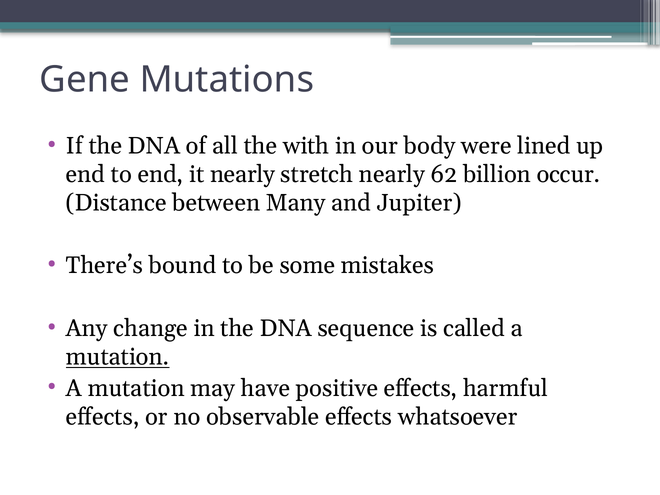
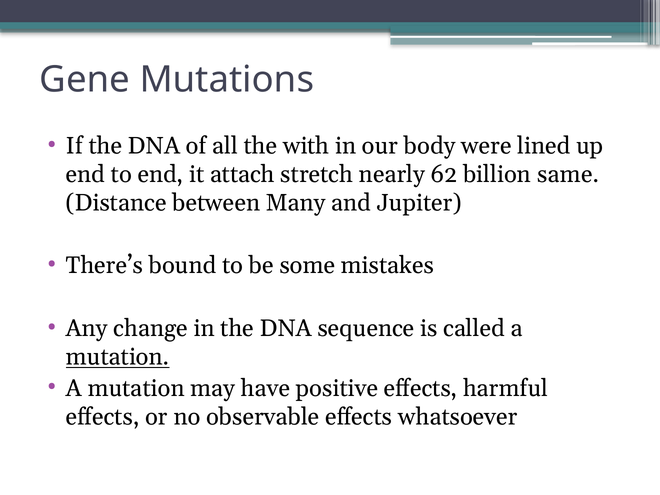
it nearly: nearly -> attach (242, 174)
occur: occur -> same (568, 174)
